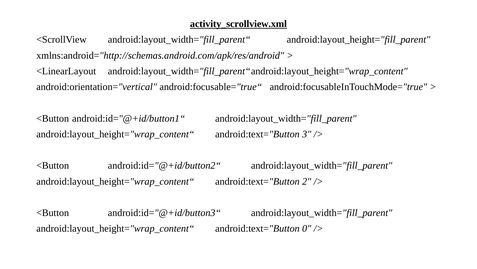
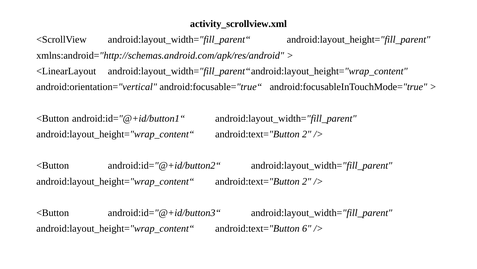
activity_scrollview.xml underline: present -> none (238, 24)
3: 3 -> 2 (307, 134)
0: 0 -> 6 (307, 228)
